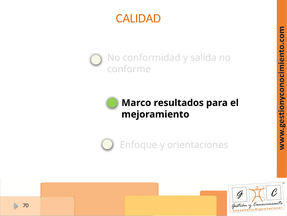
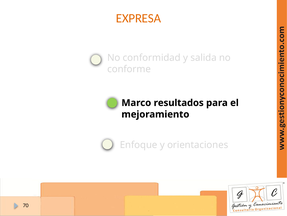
CALIDAD: CALIDAD -> EXPRESA (138, 18)
